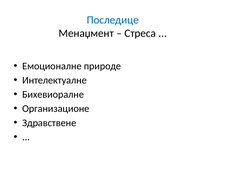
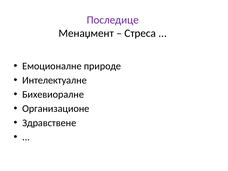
Последице colour: blue -> purple (113, 20)
